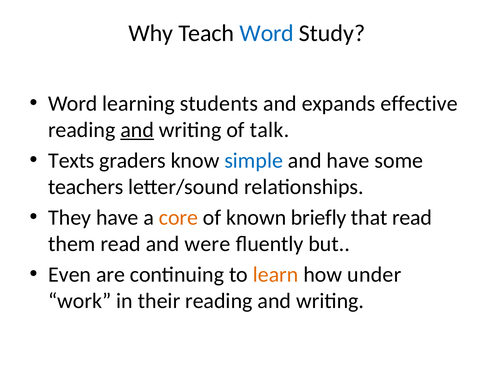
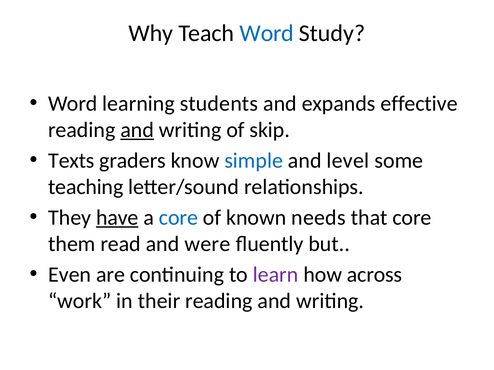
talk: talk -> skip (270, 130)
and have: have -> level (348, 161)
teachers: teachers -> teaching (86, 187)
have underline: none -> present (117, 218)
core colour: orange -> blue (178, 218)
briefly: briefly -> needs (318, 218)
that read: read -> core (412, 218)
learn colour: orange -> purple (276, 275)
under: under -> across (375, 275)
